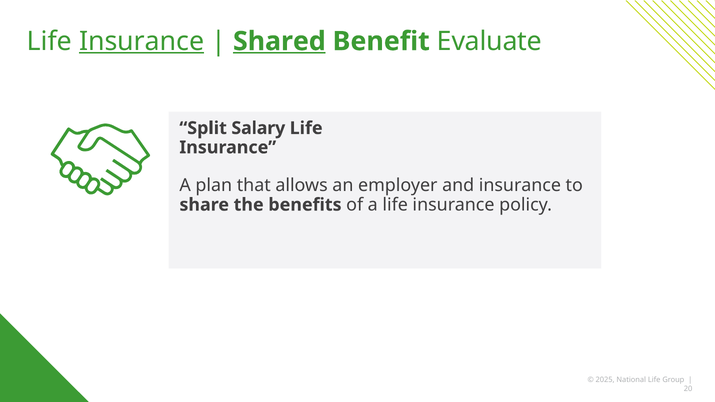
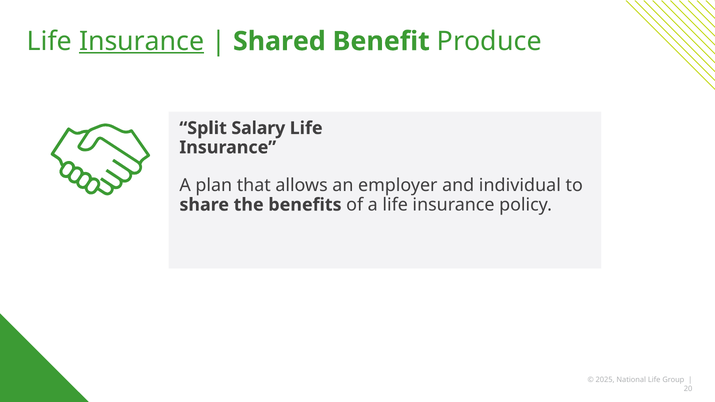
Shared underline: present -> none (279, 41)
Evaluate: Evaluate -> Produce (489, 41)
and insurance: insurance -> individual (520, 186)
